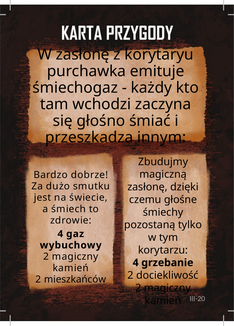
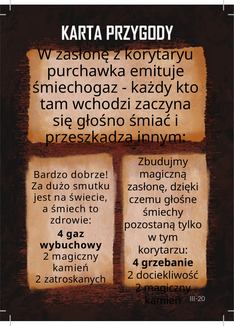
mieszkańców: mieszkańców -> zatroskanych (75, 279)
